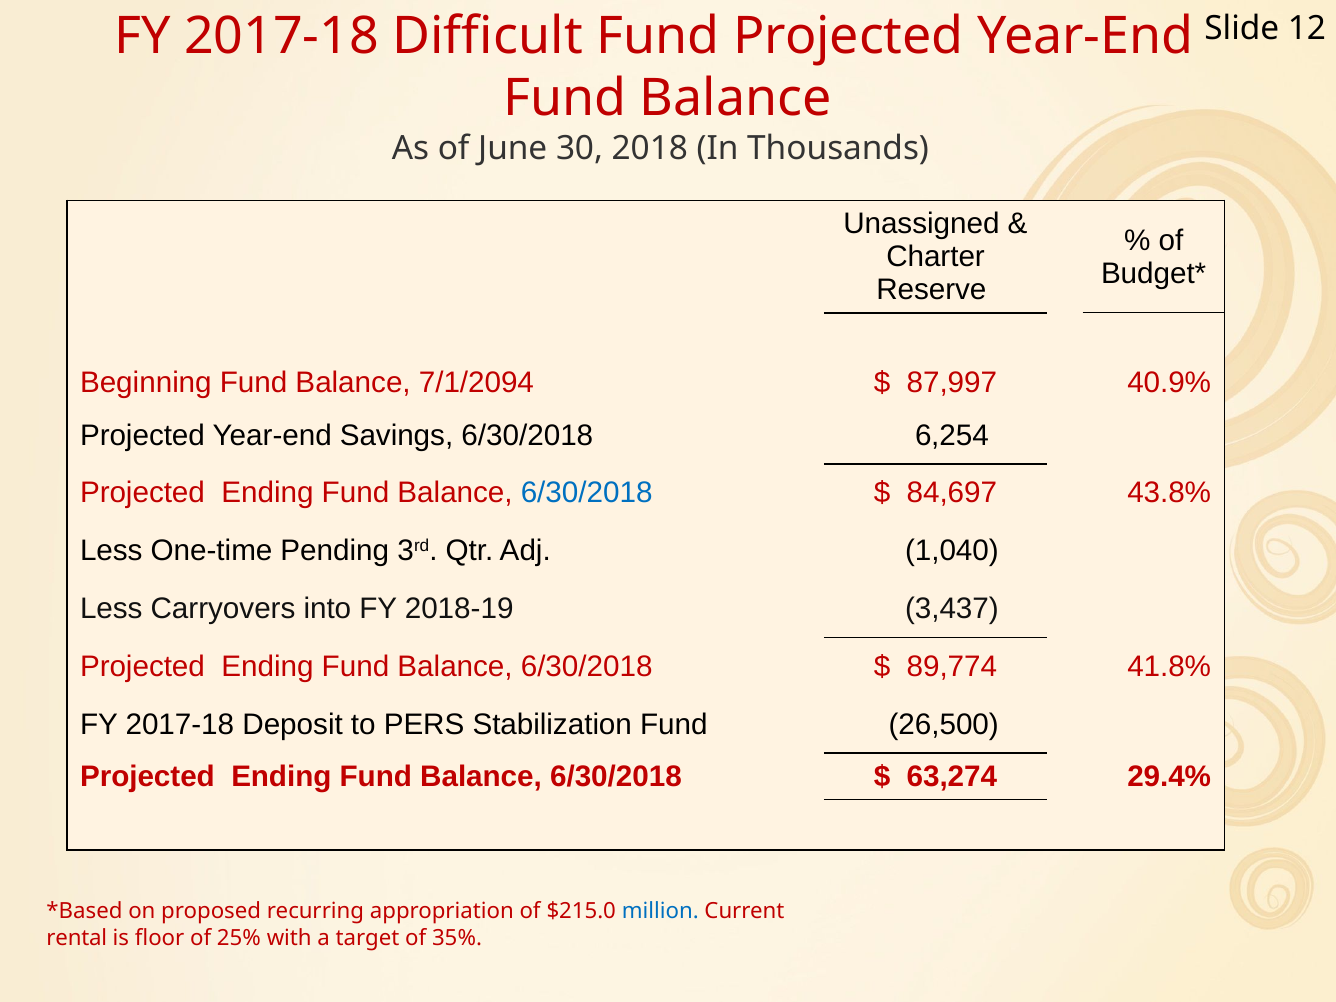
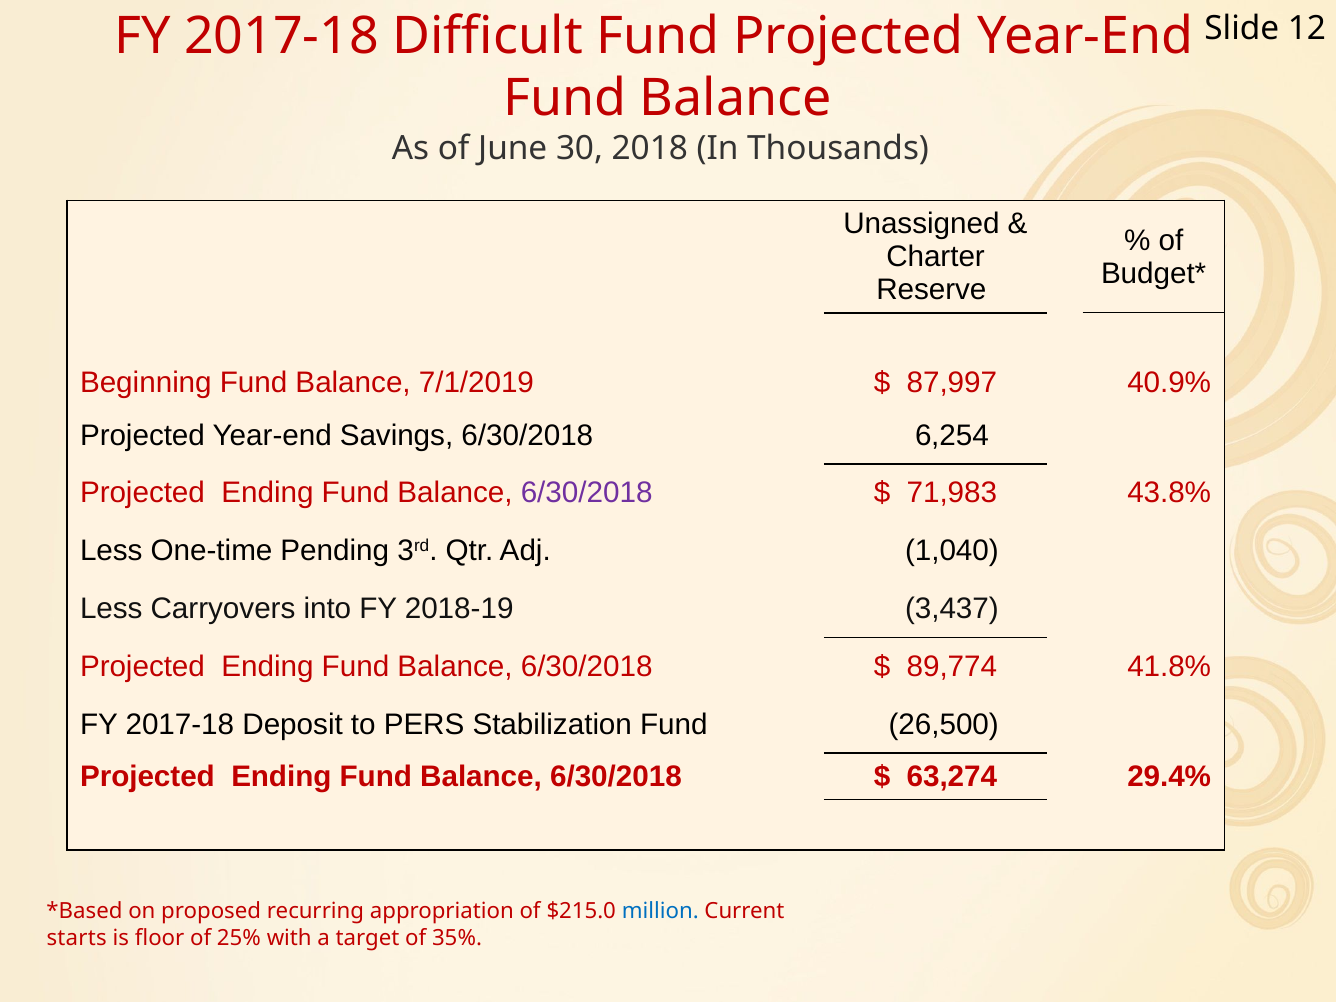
7/1/2094: 7/1/2094 -> 7/1/2019 (476, 383)
6/30/2018 colour: blue -> purple (587, 493)
84,697: 84,697 -> 71,983 (952, 493)
rental: rental -> starts (77, 938)
